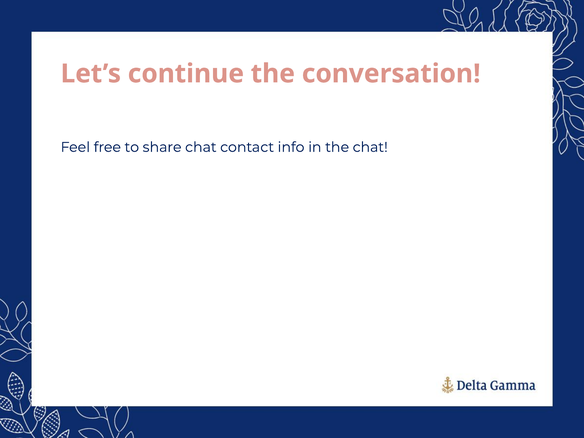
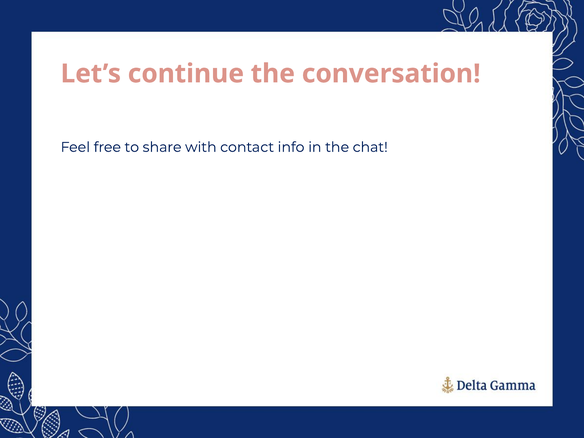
share chat: chat -> with (201, 147)
